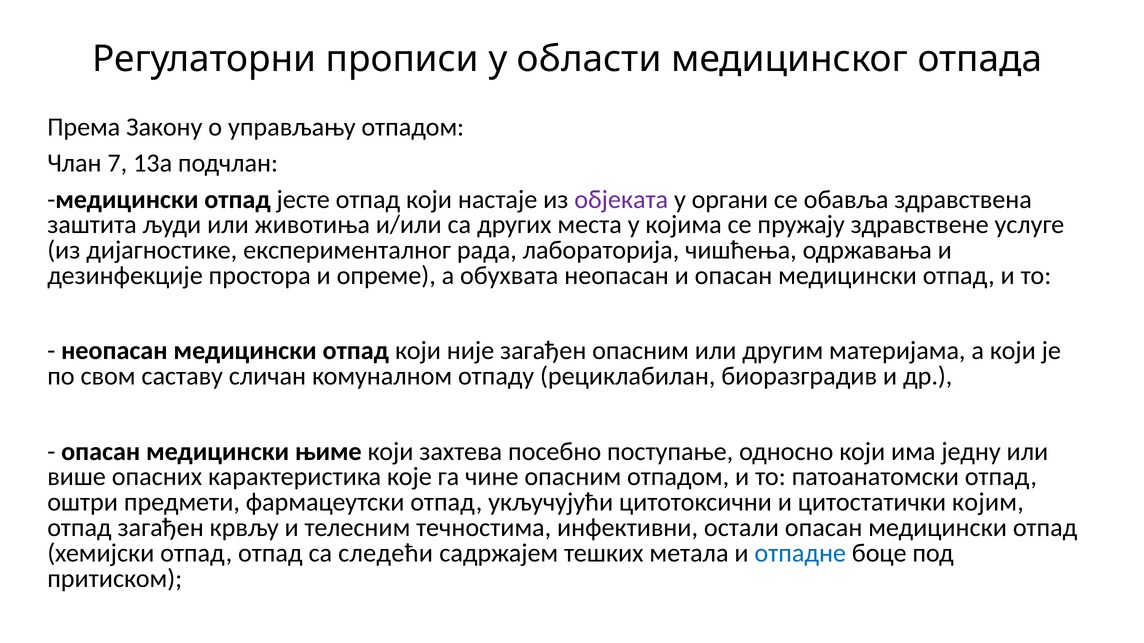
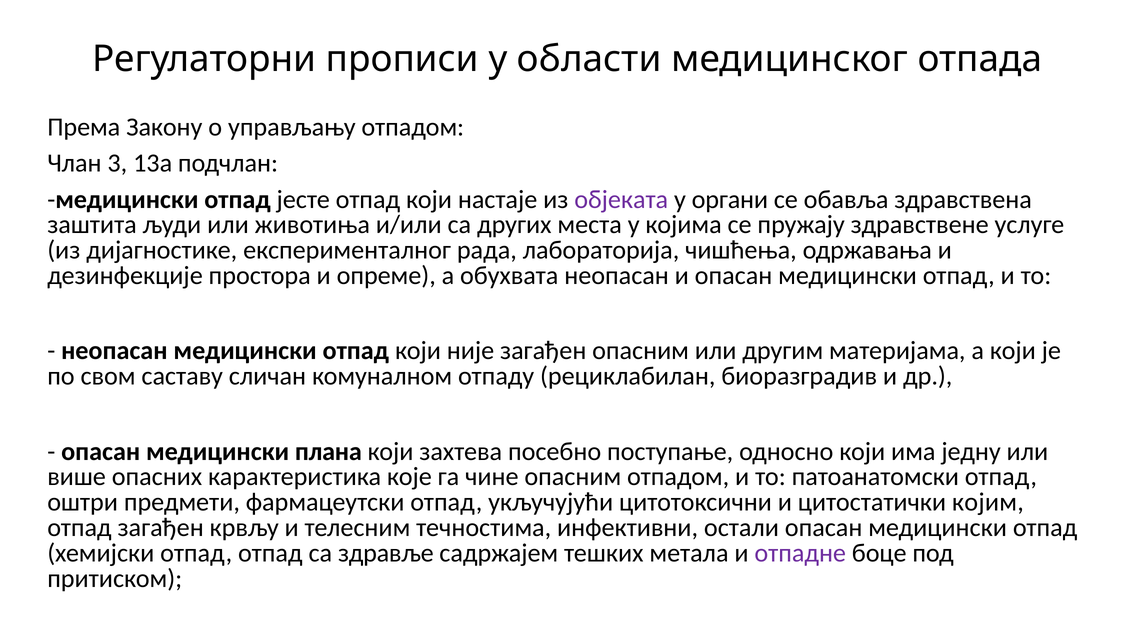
7: 7 -> 3 (117, 163)
њиме: њиме -> плана (328, 452)
следећи: следећи -> здравље (386, 554)
отпадне colour: blue -> purple (800, 554)
